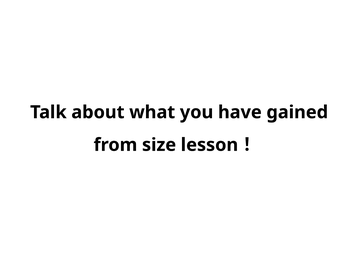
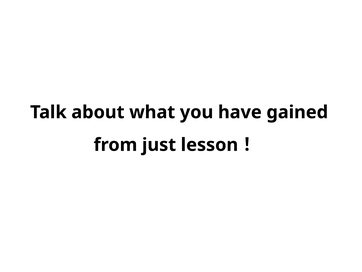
size: size -> just (159, 145)
